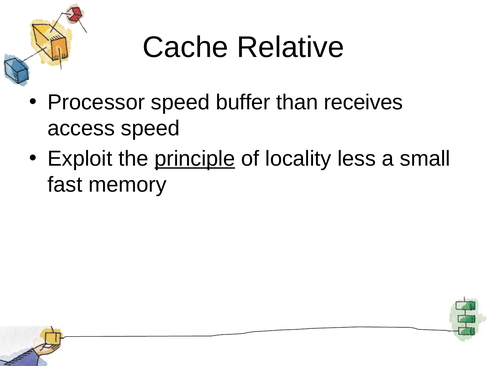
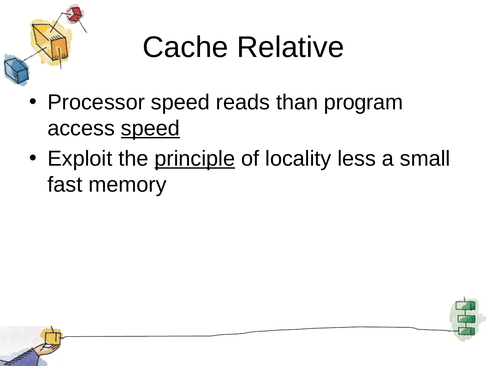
buffer: buffer -> reads (243, 102)
receives: receives -> program (364, 102)
speed underline: none -> present (150, 128)
